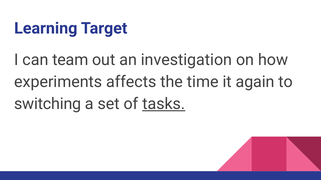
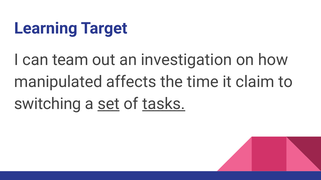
experiments: experiments -> manipulated (58, 82)
again: again -> claim (255, 82)
set underline: none -> present (109, 104)
